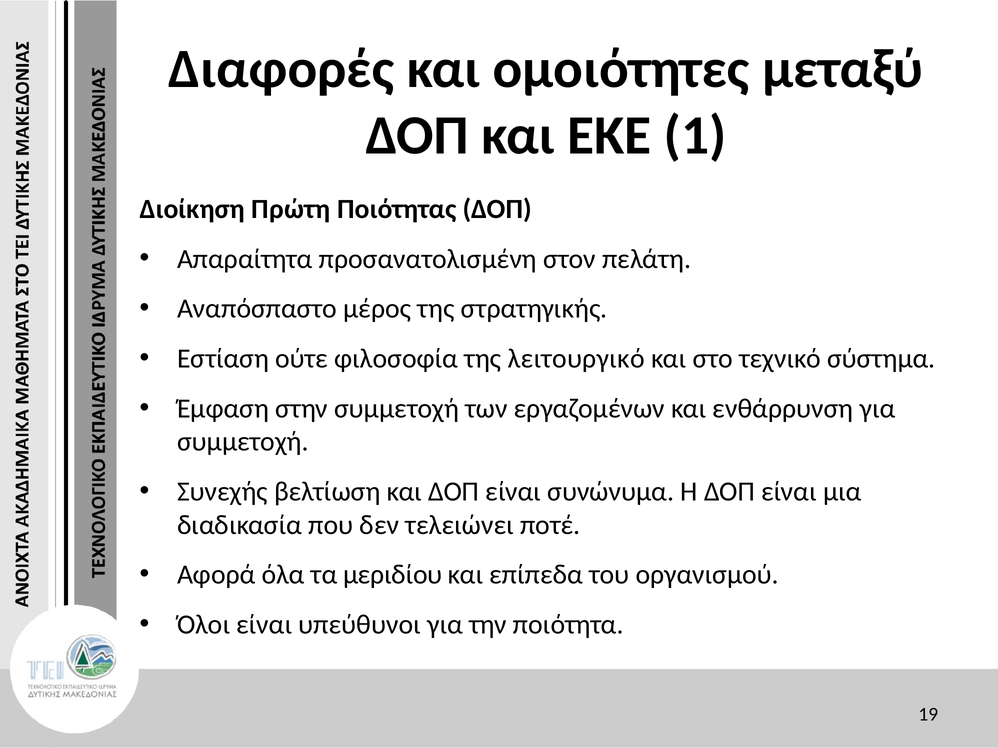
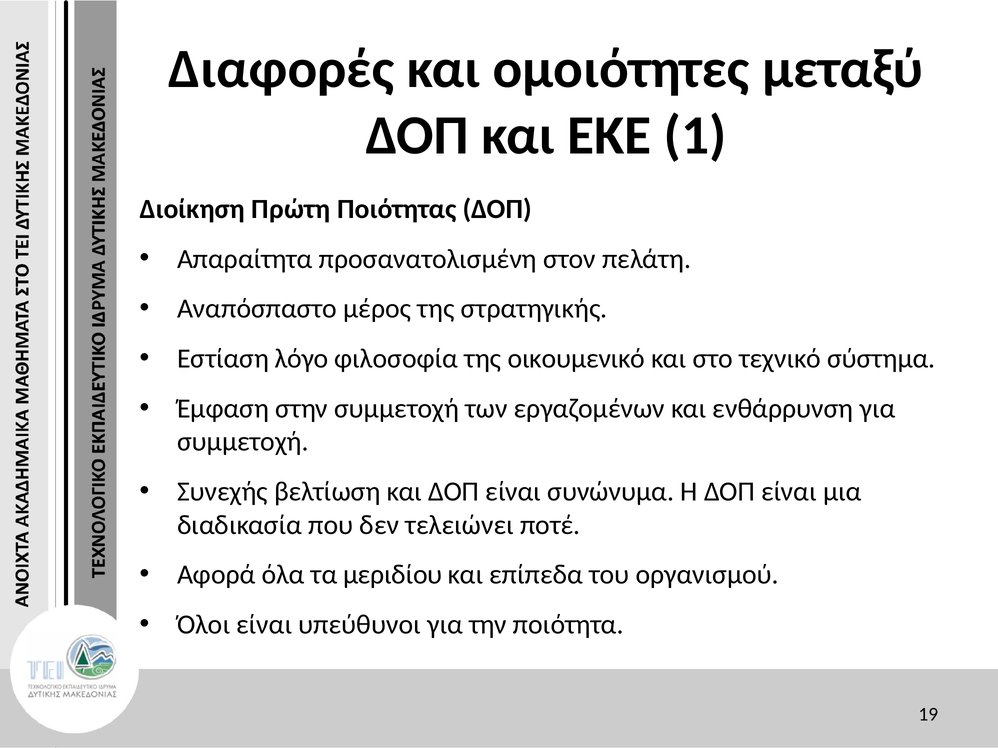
ούτε: ούτε -> λόγο (302, 359)
λειτουργικό: λειτουργικό -> οικουμενικό (576, 359)
